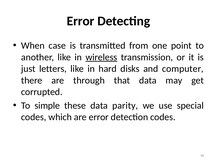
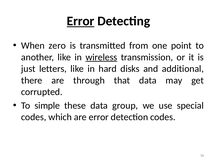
Error underline: none -> present (81, 21)
case: case -> zero (57, 46)
computer: computer -> additional (183, 69)
parity: parity -> group (125, 105)
